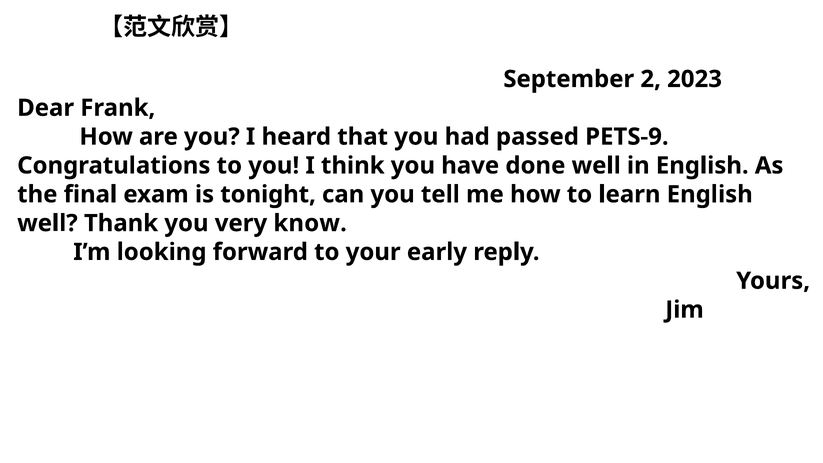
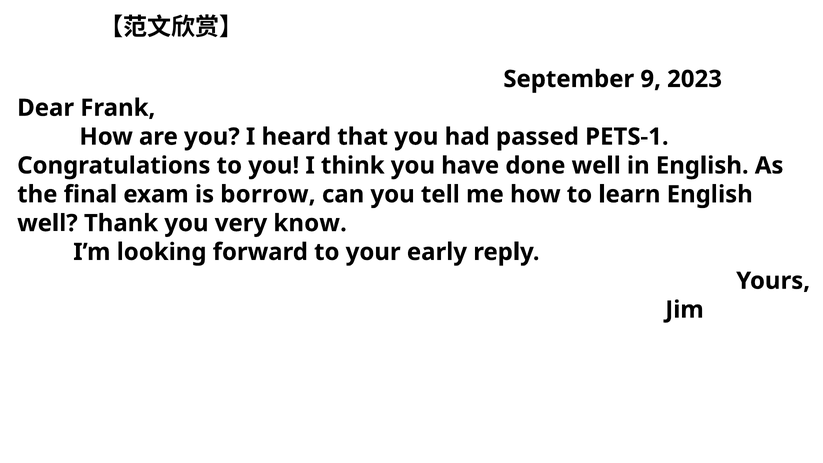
2: 2 -> 9 (651, 79)
PETS-9: PETS-9 -> PETS-1 (627, 137)
tonight: tonight -> borrow (268, 194)
